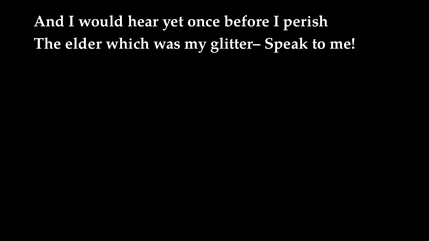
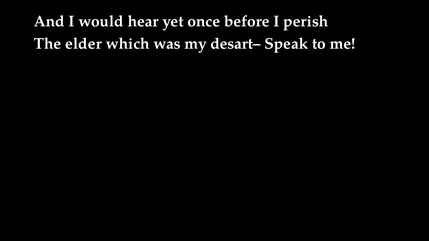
glitter–: glitter– -> desart– (236, 44)
